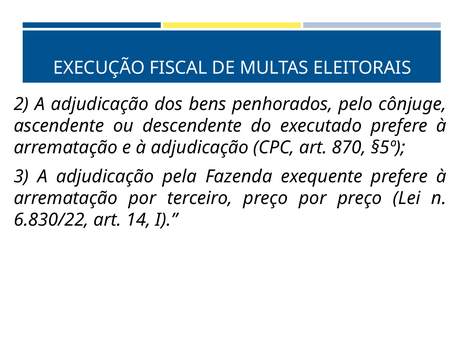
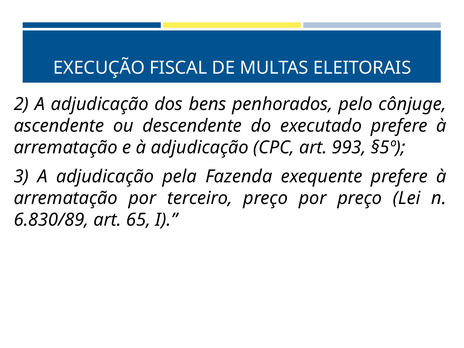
870: 870 -> 993 (349, 148)
6.830/22: 6.830/22 -> 6.830/89 (51, 220)
14: 14 -> 65 (138, 220)
